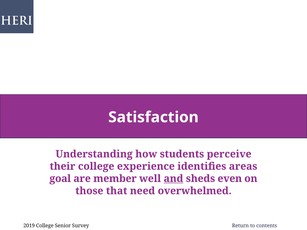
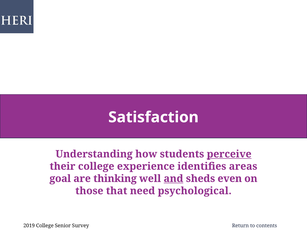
perceive underline: none -> present (229, 154)
member: member -> thinking (115, 179)
overwhelmed: overwhelmed -> psychological (195, 191)
